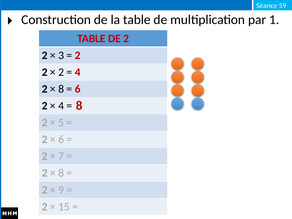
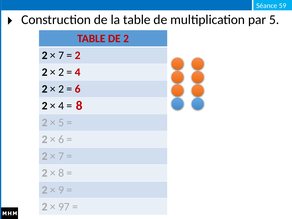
par 1: 1 -> 5 (274, 20)
3: 3 -> 7 (61, 55)
8: 8 -> 2 (61, 89)
15: 15 -> 97 (64, 207)
